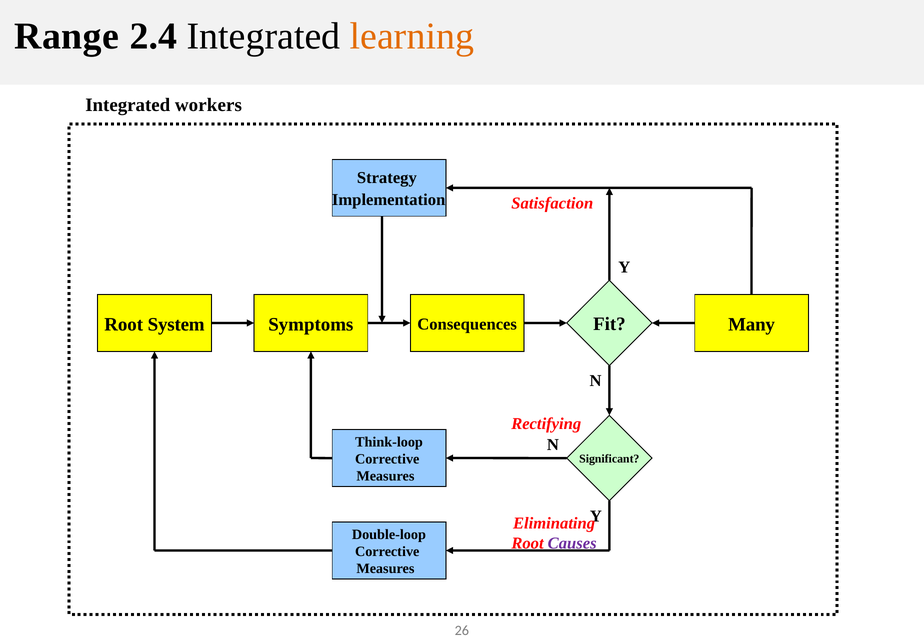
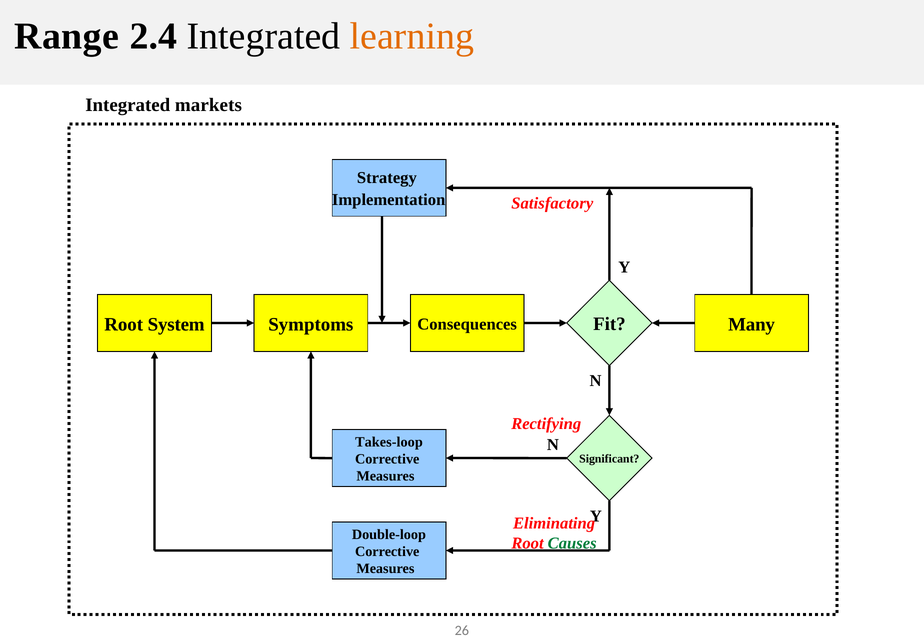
workers: workers -> markets (208, 105)
Satisfaction: Satisfaction -> Satisfactory (552, 203)
Think-loop: Think-loop -> Takes-loop (389, 442)
Causes colour: purple -> green (572, 543)
